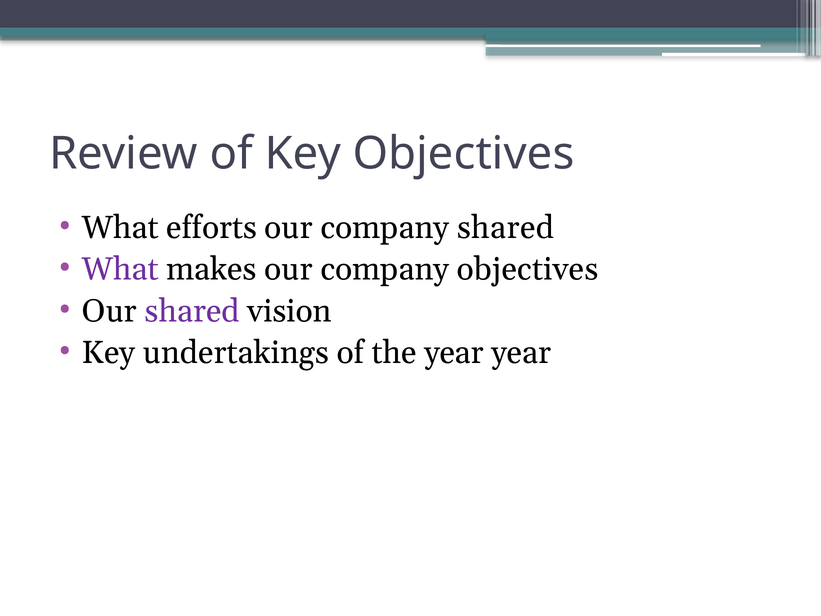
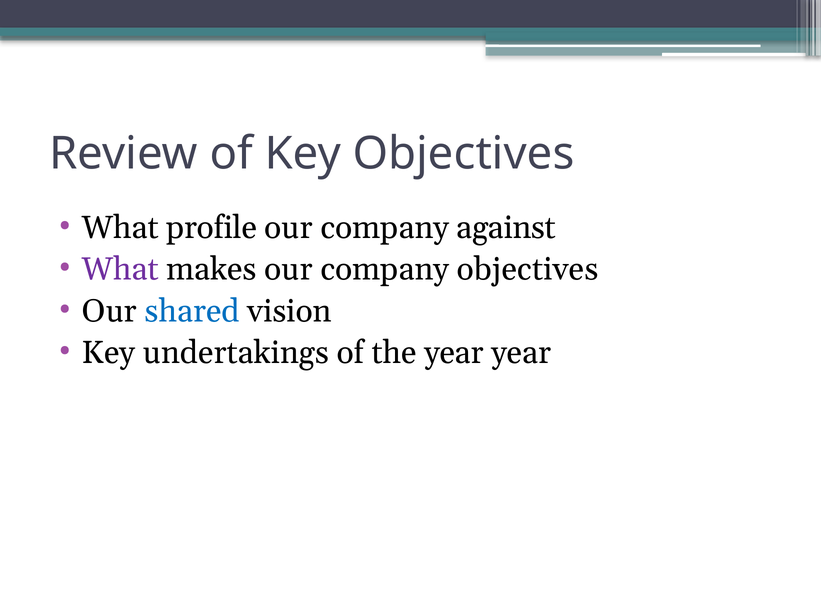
efforts: efforts -> profile (212, 227)
company shared: shared -> against (506, 227)
shared colour: purple -> blue (192, 311)
